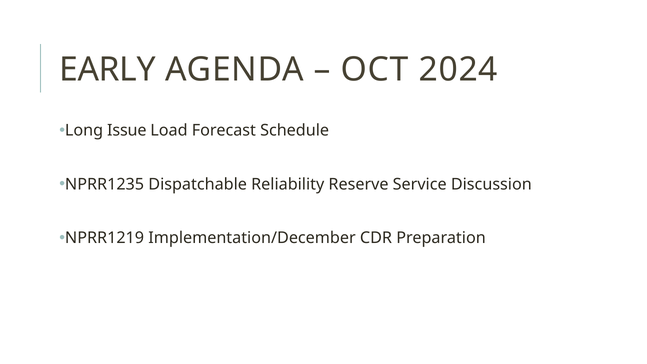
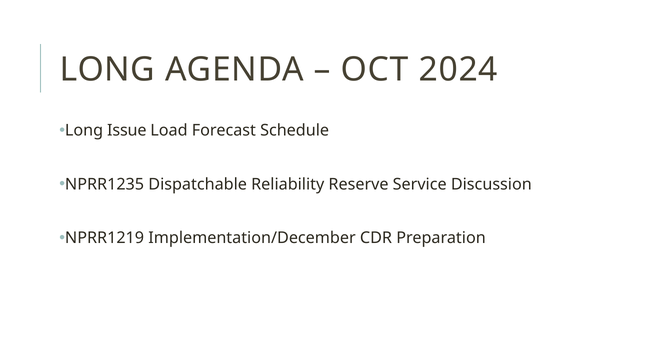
EARLY: EARLY -> LONG (107, 69)
